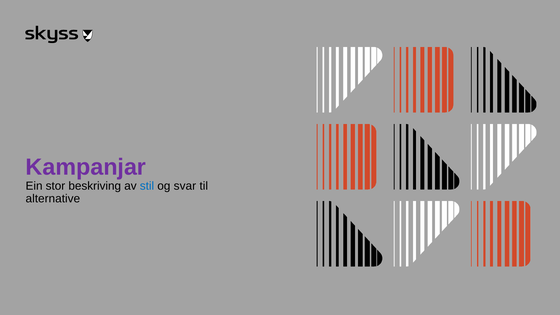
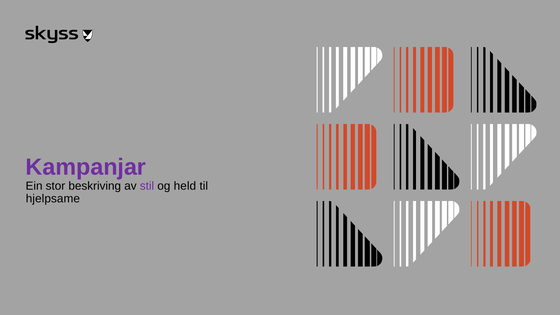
stil colour: blue -> purple (147, 186)
svar: svar -> held (185, 186)
alternative: alternative -> hjelpsame (53, 199)
